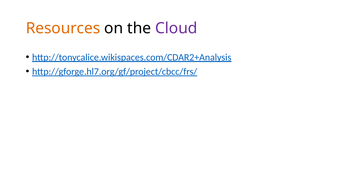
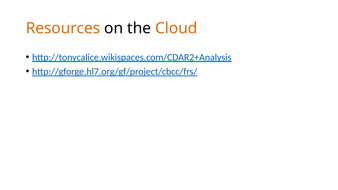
Cloud colour: purple -> orange (176, 28)
